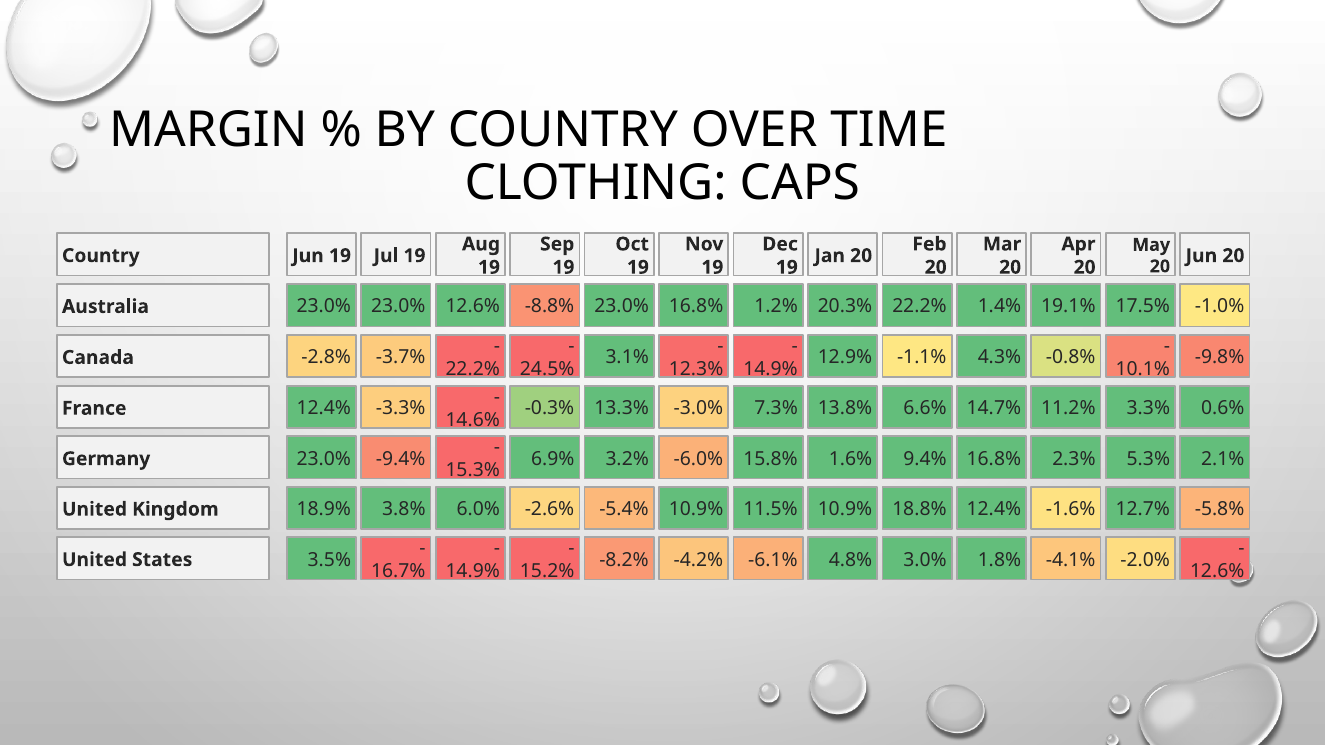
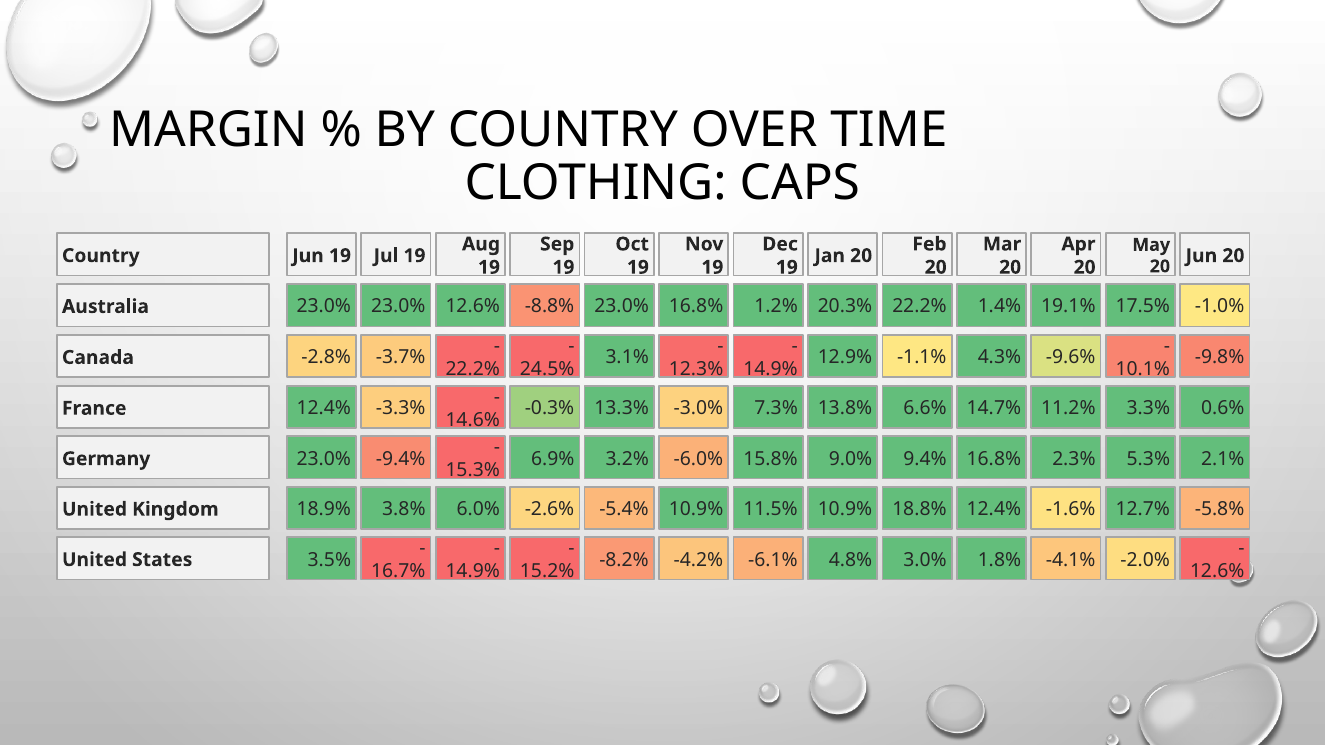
-0.8%: -0.8% -> -9.6% (1071, 358)
1.6%: 1.6% -> 9.0% (851, 459)
